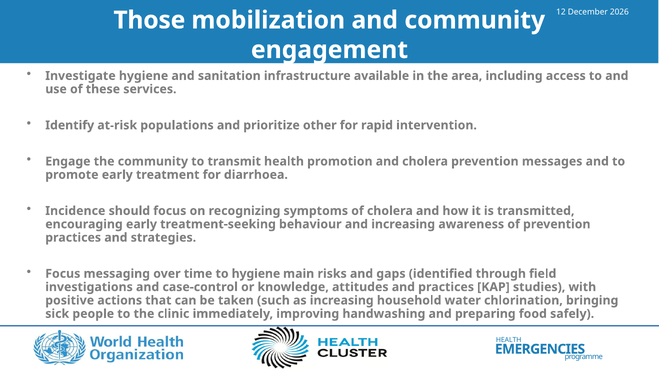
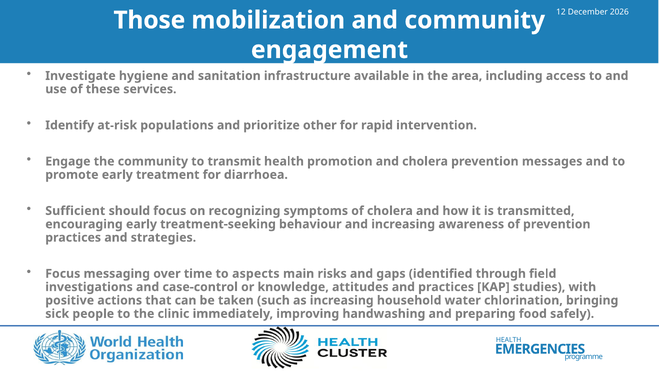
Incidence: Incidence -> Sufficient (75, 211)
to hygiene: hygiene -> aspects (256, 273)
